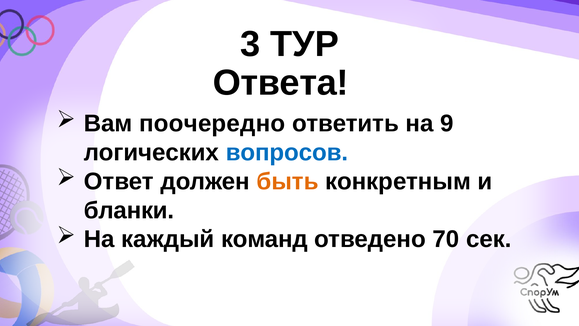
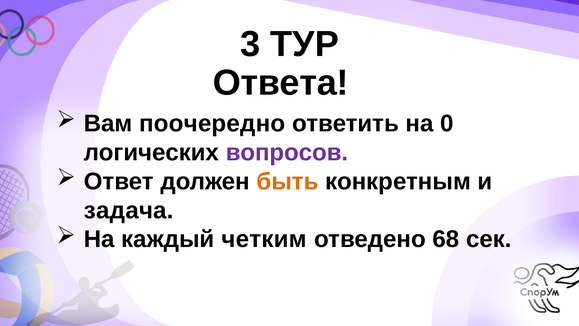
9: 9 -> 0 (447, 123)
вопросов colour: blue -> purple (287, 152)
бланки: бланки -> задача (129, 210)
команд: команд -> четким (264, 239)
70: 70 -> 68 (446, 239)
